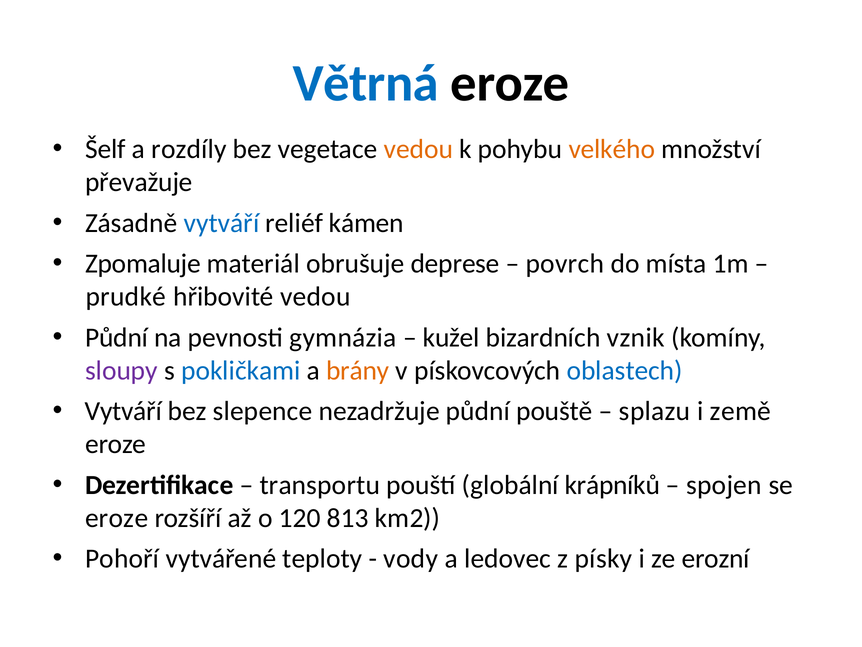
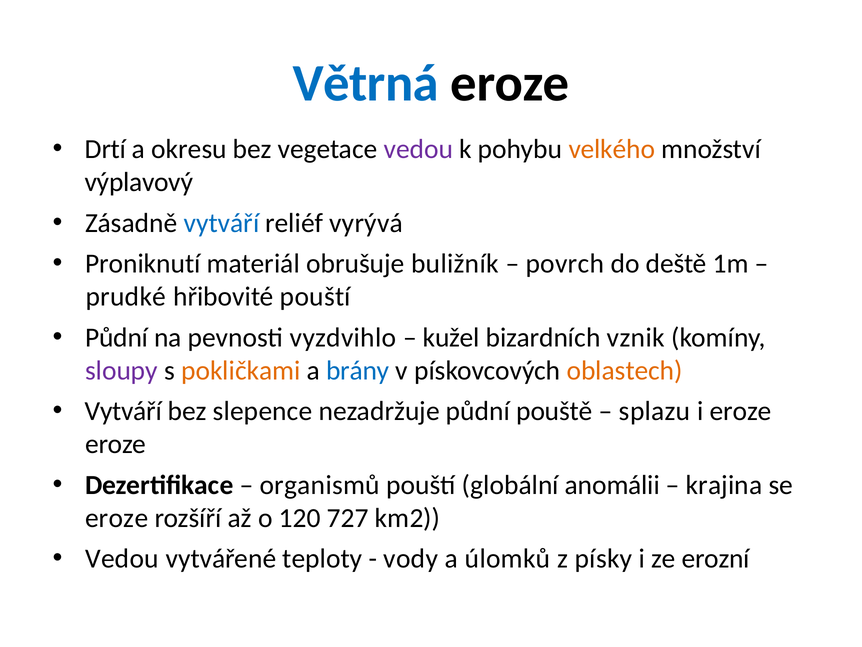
Šelf: Šelf -> Drtí (106, 149)
rozdíly: rozdíly -> okresu (189, 149)
vedou colour: orange -> purple (418, 149)
převažuje: převažuje -> výplavový (139, 182)
kámen: kámen -> vyrývá (366, 223)
Zpomaluje: Zpomaluje -> Proniknutí (143, 264)
deprese: deprese -> buližník (455, 264)
místa: místa -> deště (676, 264)
hřibovité vedou: vedou -> pouští (315, 297)
gymnázia: gymnázia -> vyzdvihlo (343, 337)
pokličkami colour: blue -> orange (241, 370)
brány colour: orange -> blue (358, 370)
oblastech colour: blue -> orange (625, 370)
i země: země -> eroze (741, 411)
transportu: transportu -> organismů (320, 485)
krápníků: krápníků -> anomálii (612, 485)
spojen: spojen -> krajina (724, 485)
813: 813 -> 727 (348, 518)
Pohoří: Pohoří -> Vedou (122, 558)
ledovec: ledovec -> úlomků (508, 558)
